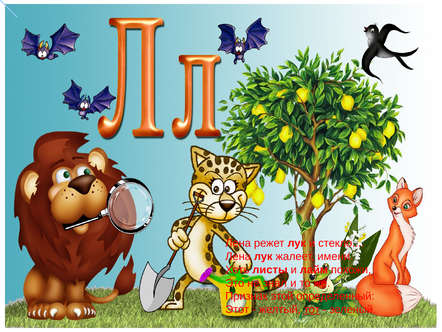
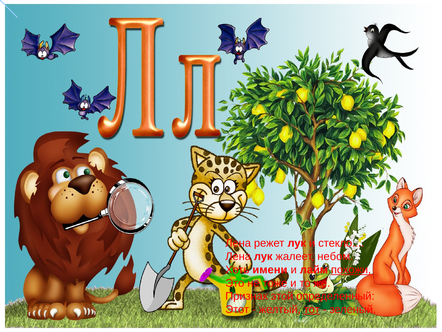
имени: имени -> небом (335, 256)
листы: листы -> имени (270, 269)
похожи underline: none -> present (351, 269)
знал: знал -> тоже (275, 283)
